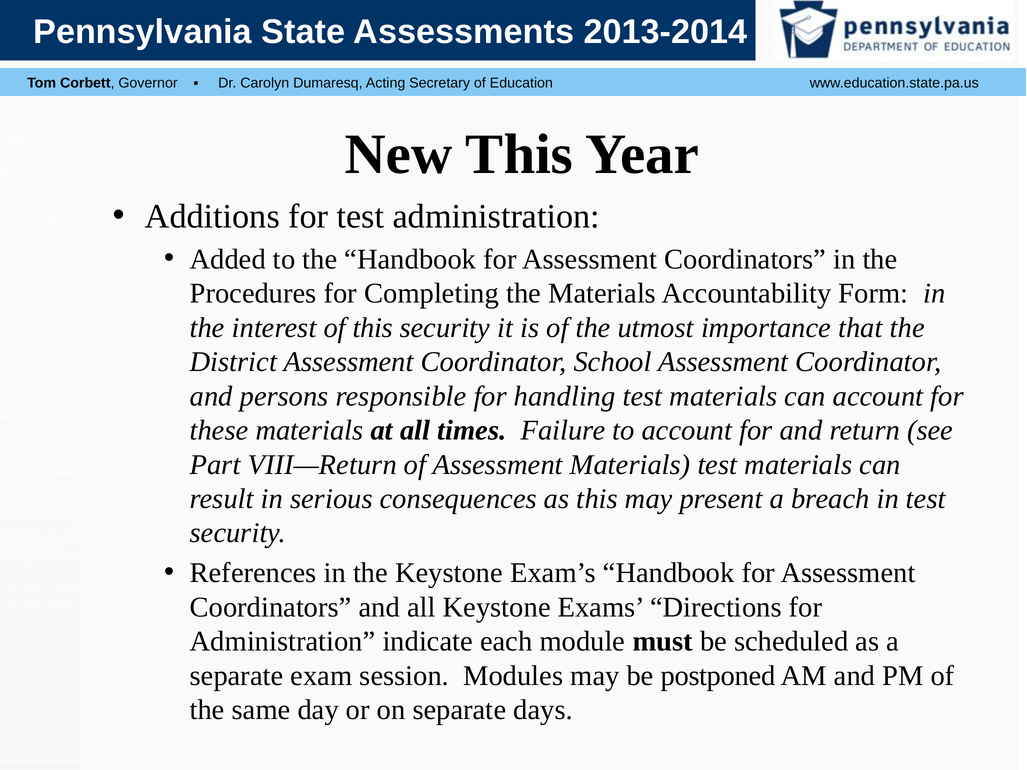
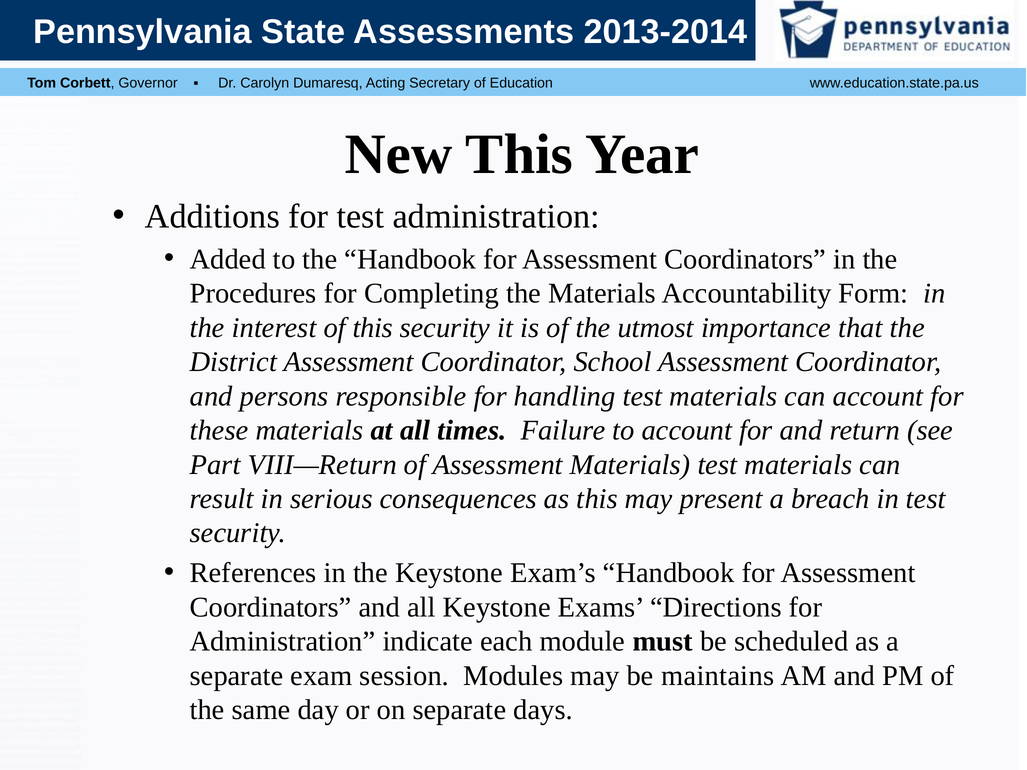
postponed: postponed -> maintains (718, 676)
